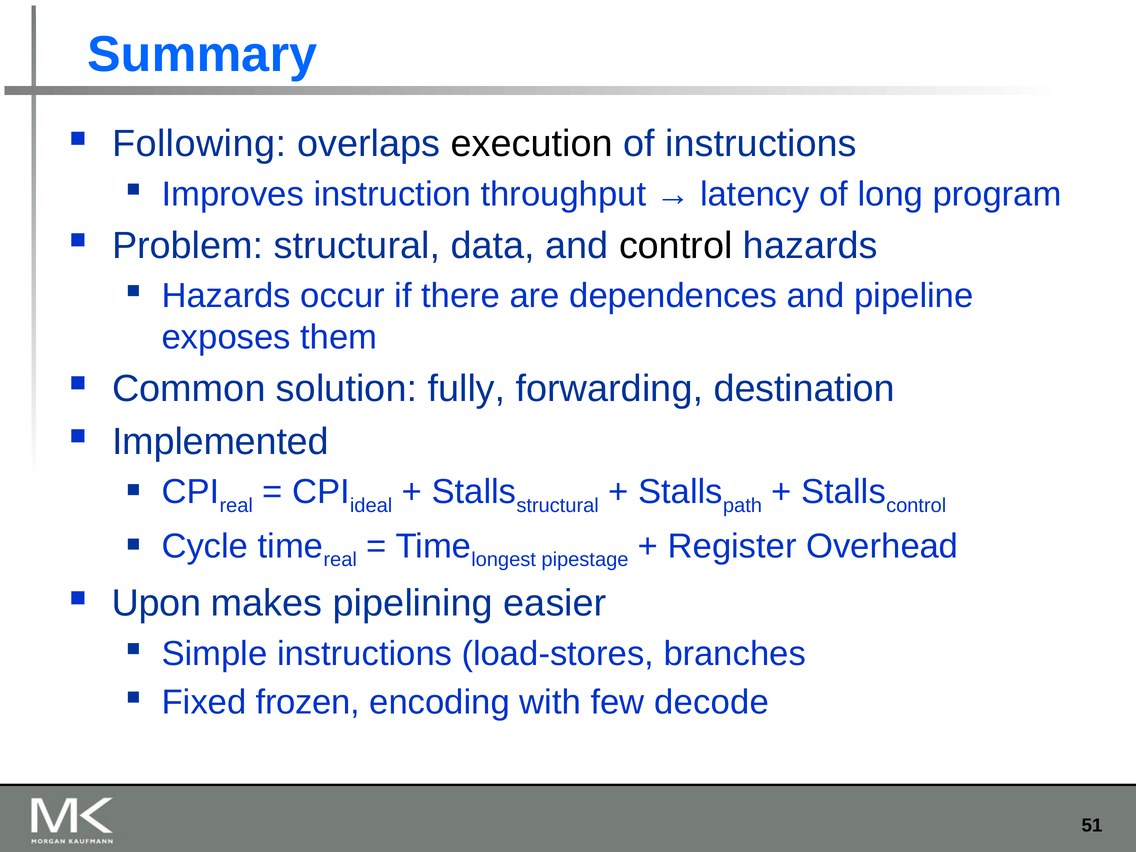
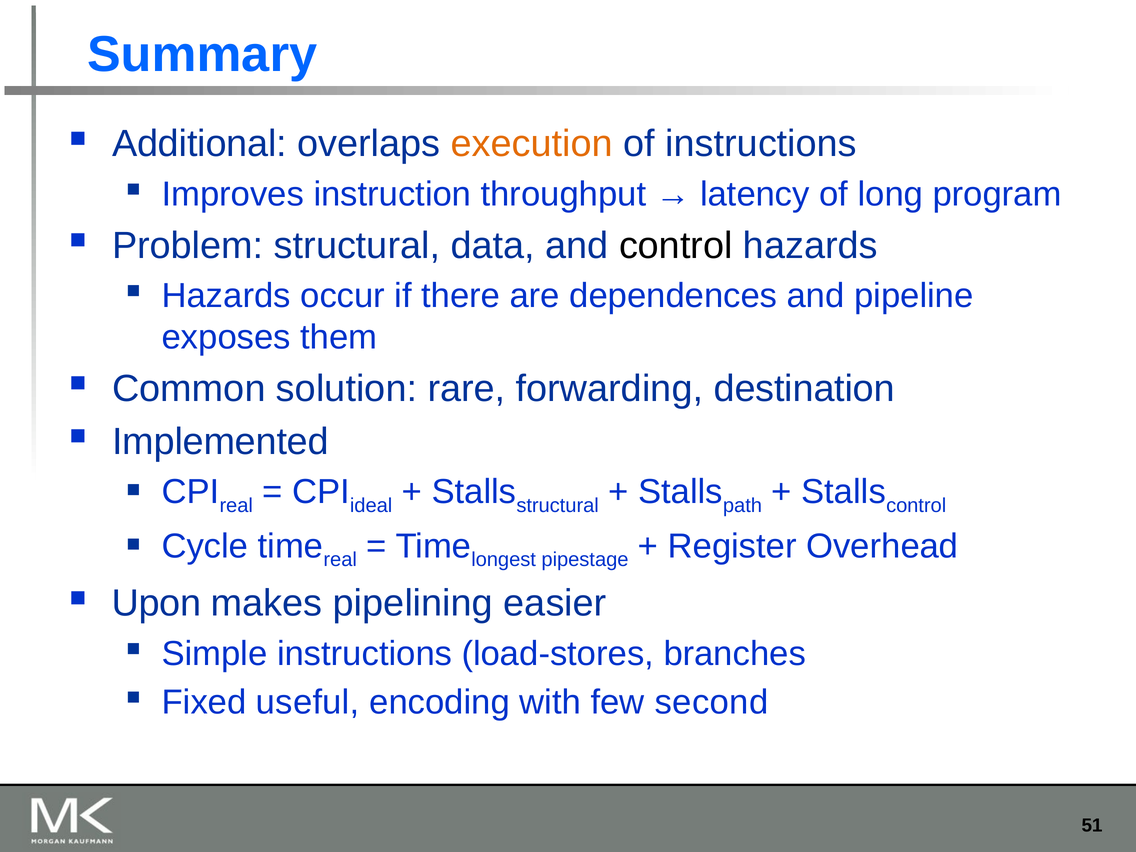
Following: Following -> Additional (199, 144)
execution colour: black -> orange (532, 144)
fully: fully -> rare (467, 389)
frozen: frozen -> useful (308, 702)
decode: decode -> second (712, 702)
